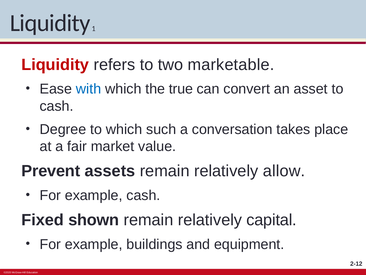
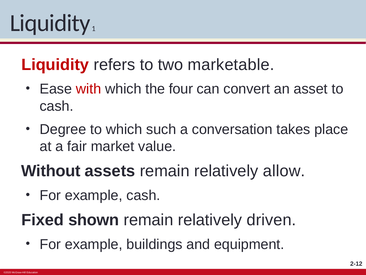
with colour: blue -> red (89, 89)
true: true -> four (181, 89)
Prevent: Prevent -> Without (51, 171)
capital: capital -> driven (271, 220)
